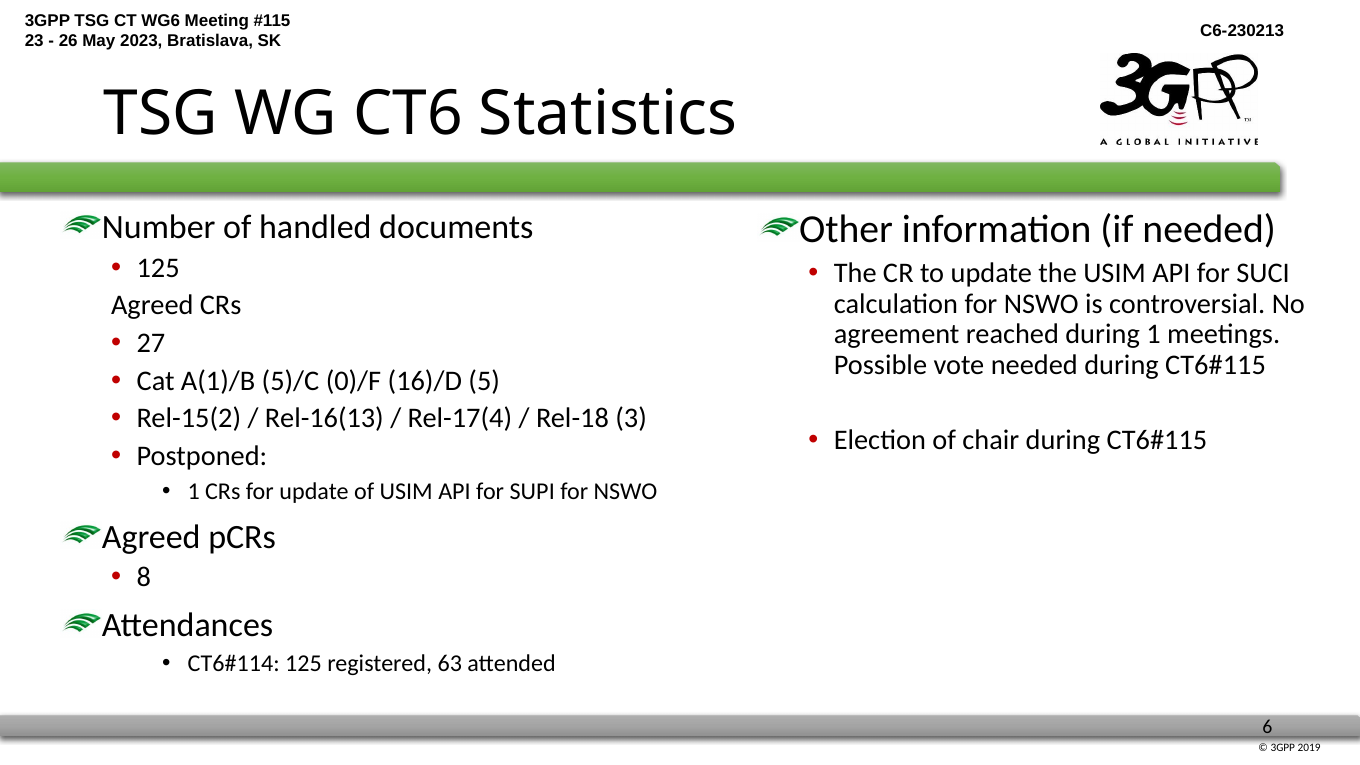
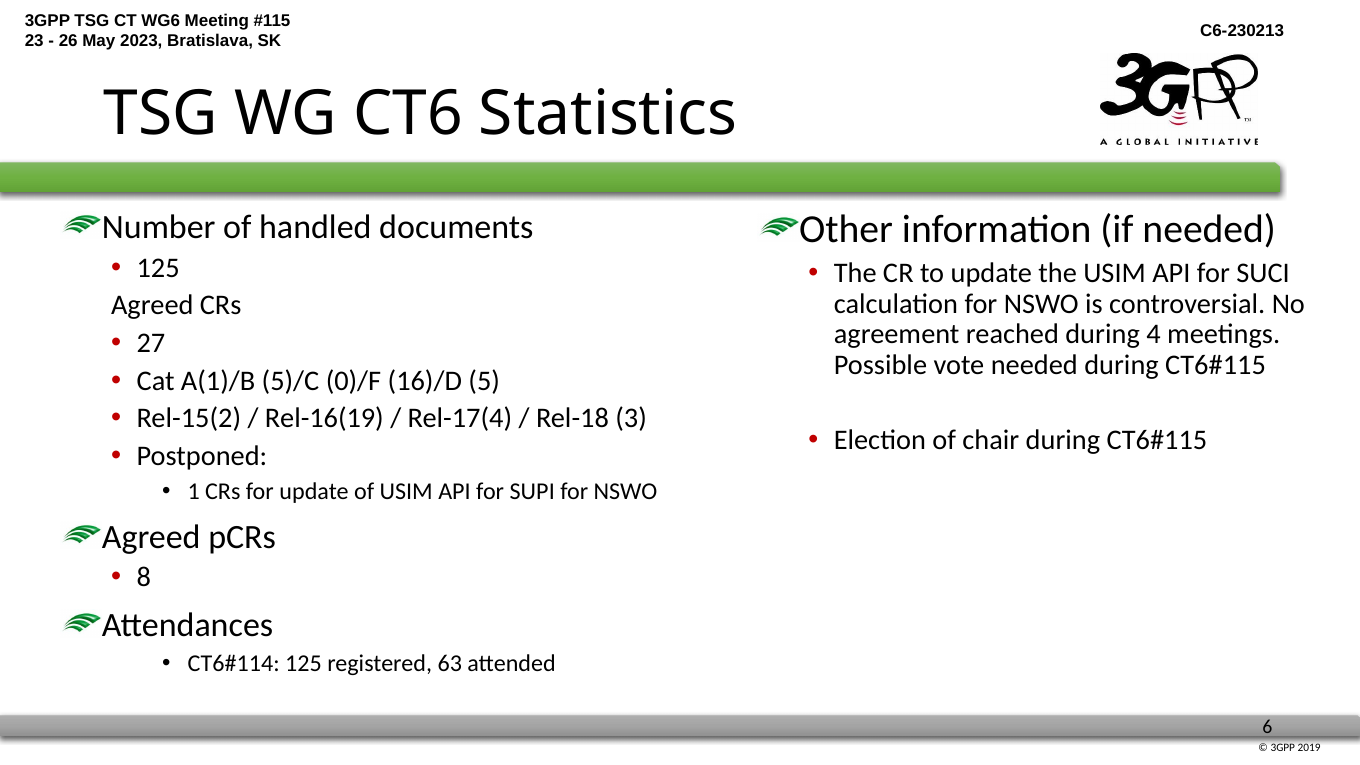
during 1: 1 -> 4 (1153, 335)
Rel-16(13: Rel-16(13 -> Rel-16(19 (324, 418)
